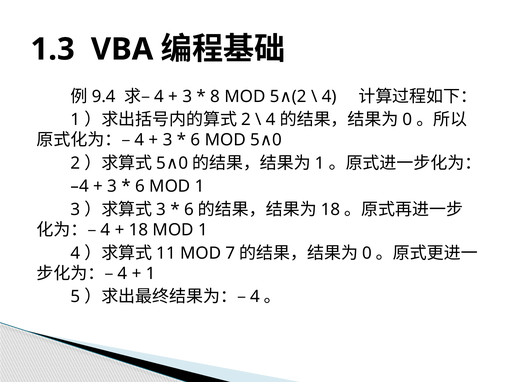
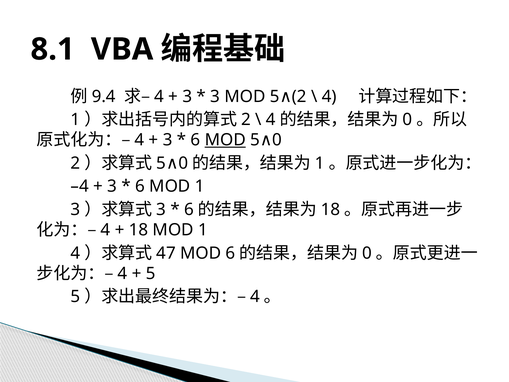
1.3: 1.3 -> 8.1 (53, 49)
8: 8 -> 3 (215, 96)
MOD underline: none -> present (225, 140)
11: 11 -> 47 (166, 253)
MOD 7: 7 -> 6 (230, 253)
1: 1 -> 5 (151, 273)
